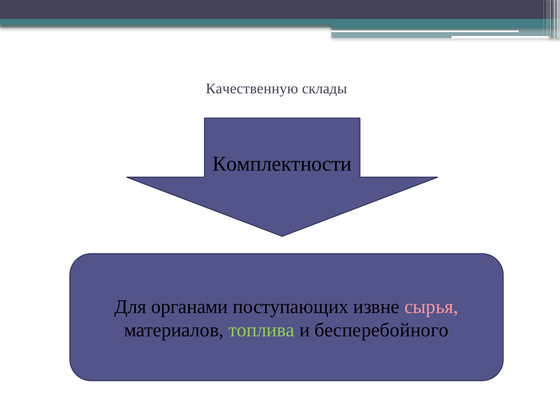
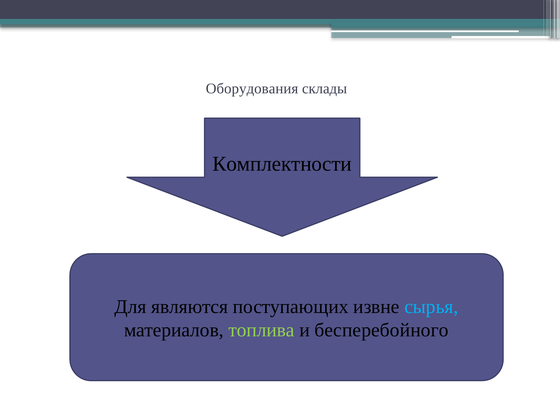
Качественную: Качественную -> Оборудования (252, 89)
органами: органами -> являются (190, 307)
сырья colour: pink -> light blue (431, 307)
